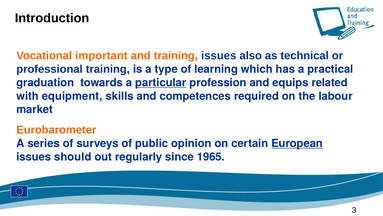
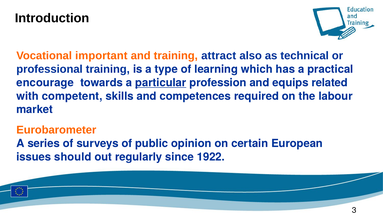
training issues: issues -> attract (219, 56)
graduation: graduation -> encourage (45, 82)
equipment: equipment -> competent (72, 96)
European underline: present -> none (297, 143)
1965: 1965 -> 1922 (211, 156)
